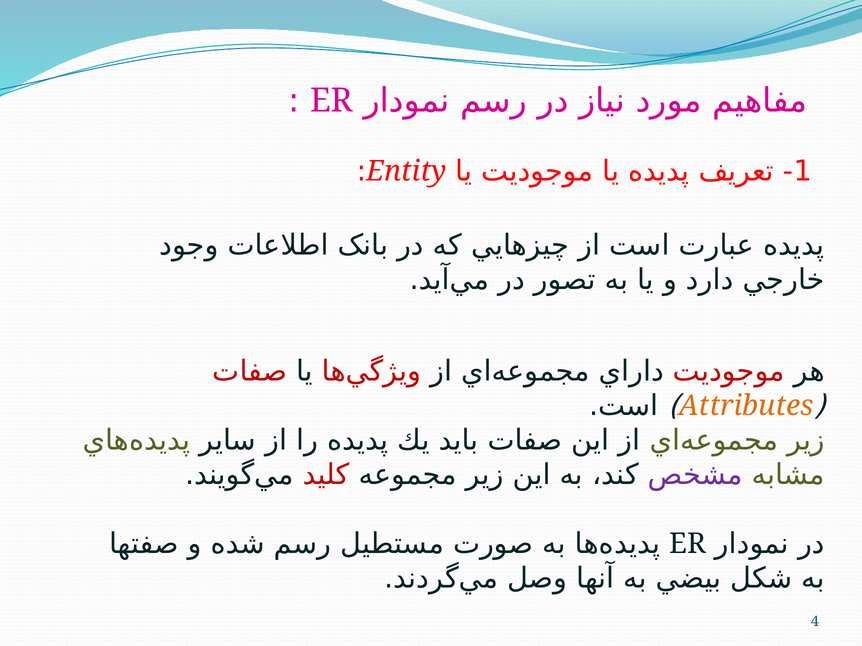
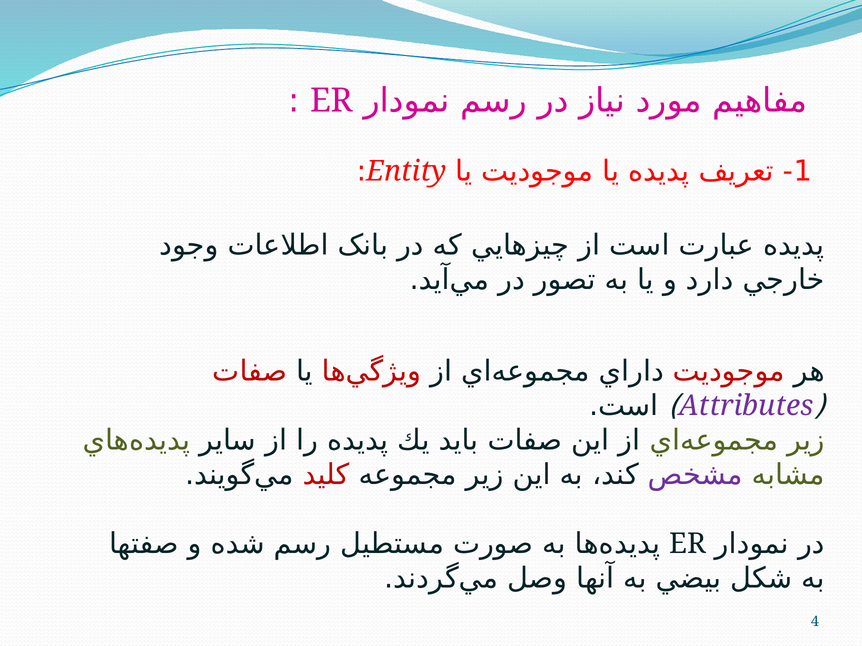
Attributes colour: orange -> purple (746, 406)
